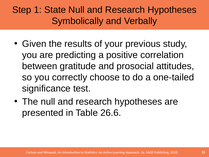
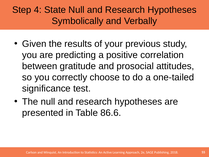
1: 1 -> 4 (38, 10)
26.6: 26.6 -> 86.6 (111, 113)
